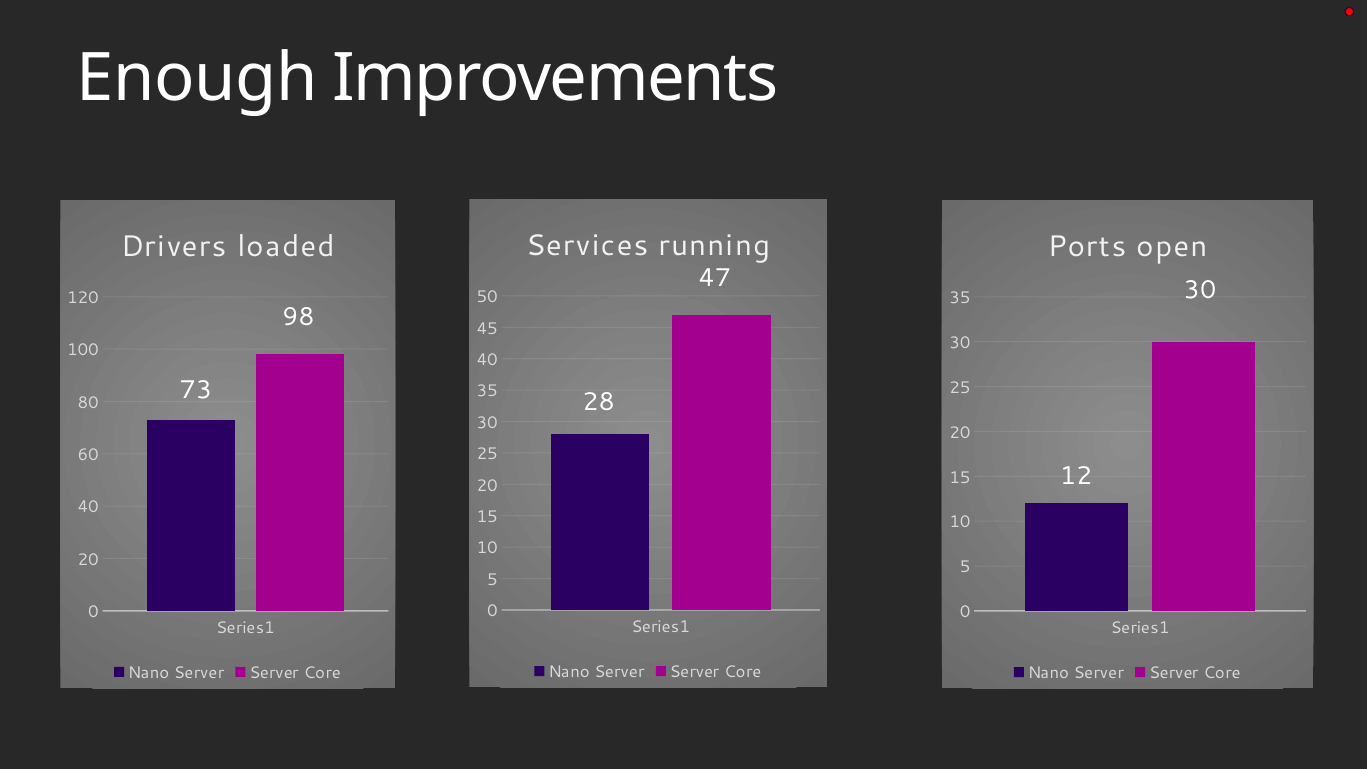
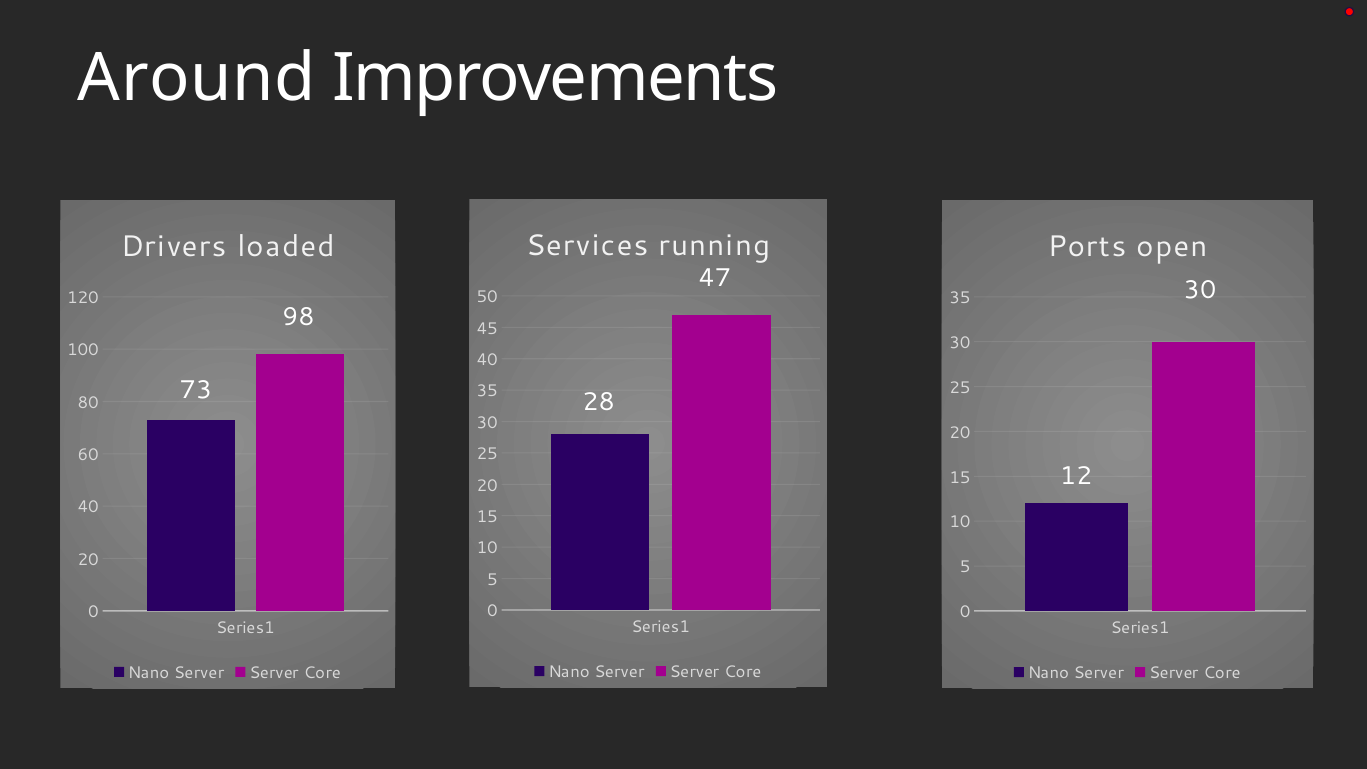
Enough: Enough -> Around (197, 78)
